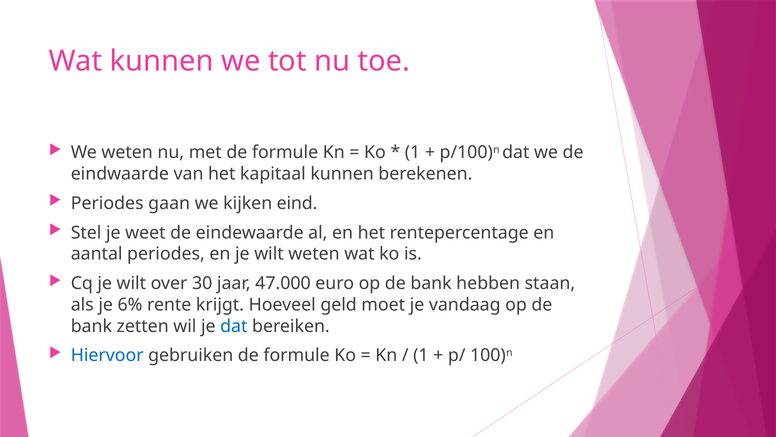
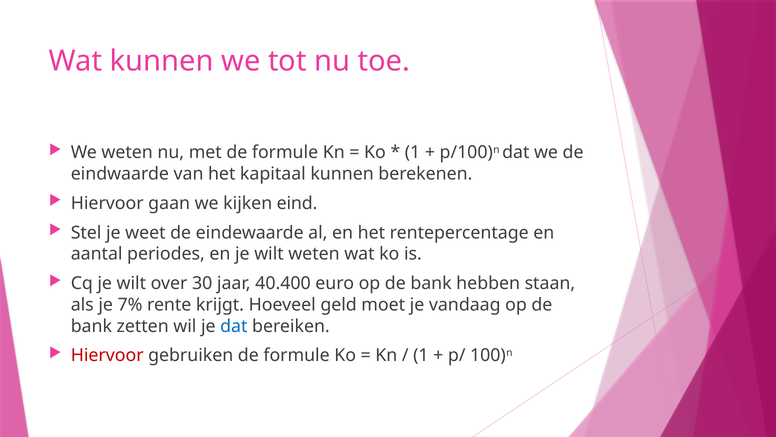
Periodes: Periodes -> Hiervoor (107, 203)
47.000: 47.000 -> 40.400 (283, 283)
6%: 6% -> 7% (130, 304)
Hiervoor colour: blue -> red (107, 355)
